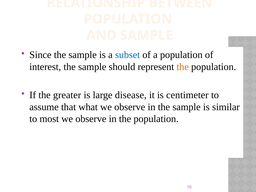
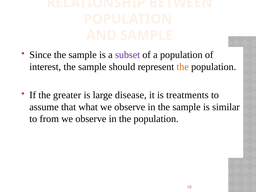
subset colour: blue -> purple (128, 55)
centimeter: centimeter -> treatments (187, 95)
most: most -> from (49, 119)
